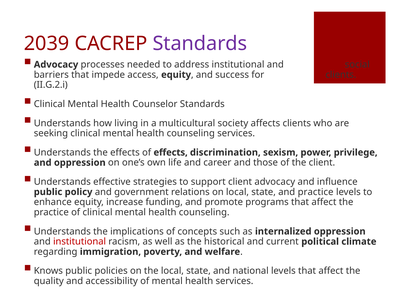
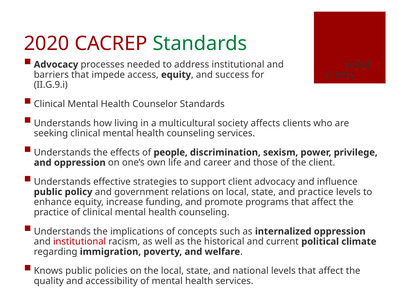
2039: 2039 -> 2020 (47, 44)
Standards colour: purple -> green (200, 44)
II.G.2.i: II.G.2.i -> II.G.9.i (51, 85)
of effects: effects -> people (171, 152)
